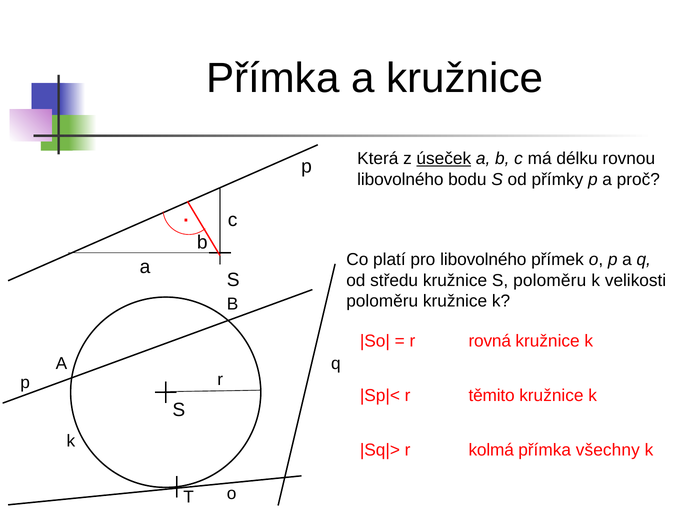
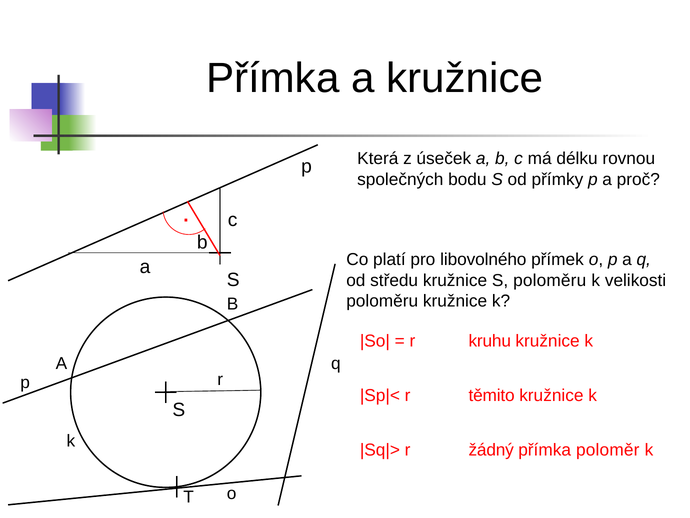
úseček underline: present -> none (444, 159)
libovolného: libovolného -> společných (400, 179)
rovná: rovná -> kruhu (490, 341)
kolmá: kolmá -> žádný (491, 450)
všechny: všechny -> poloměr (608, 450)
